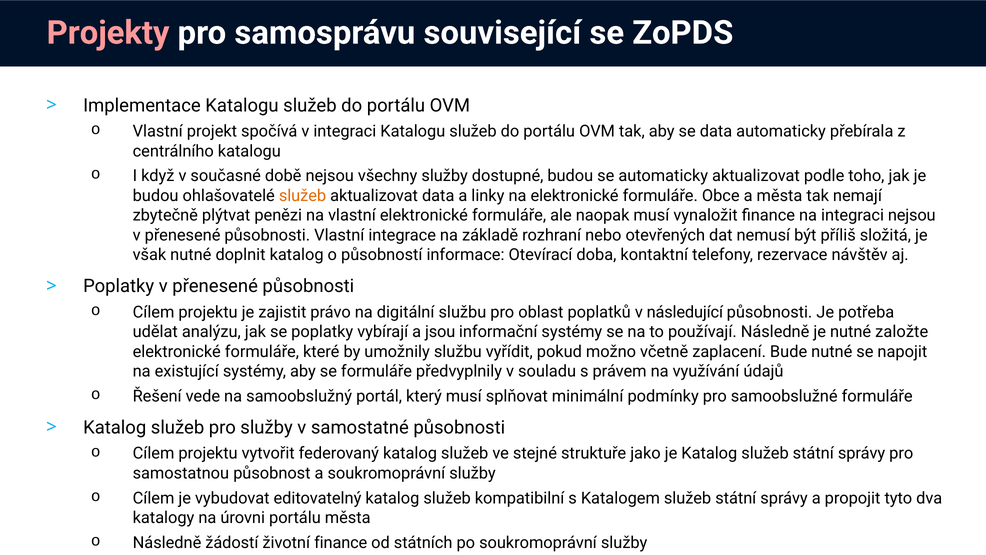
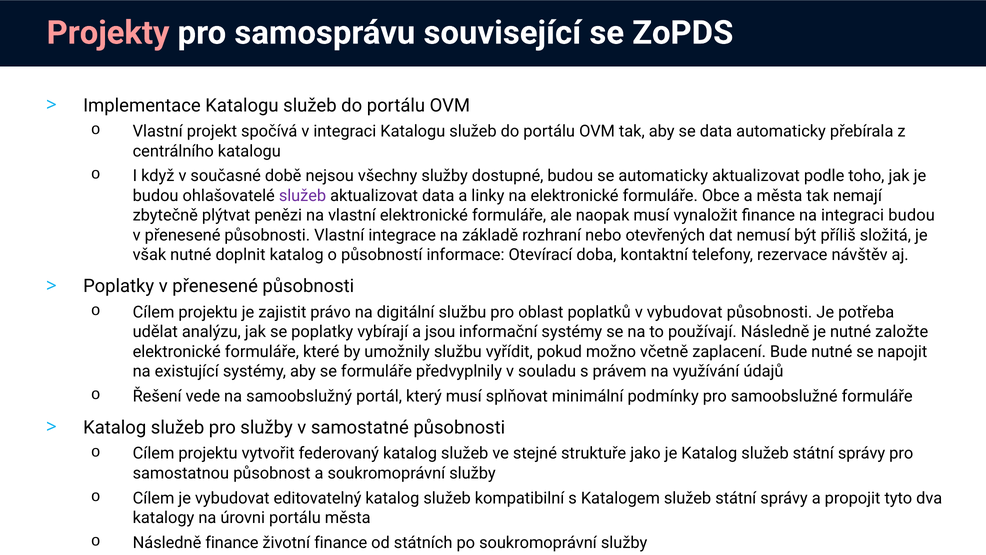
služeb colour: orange -> purple (303, 196)
integraci nejsou: nejsou -> budou (912, 215)
v následující: následující -> vybudovat (685, 312)
Následně žádostí: žádostí -> finance (232, 542)
